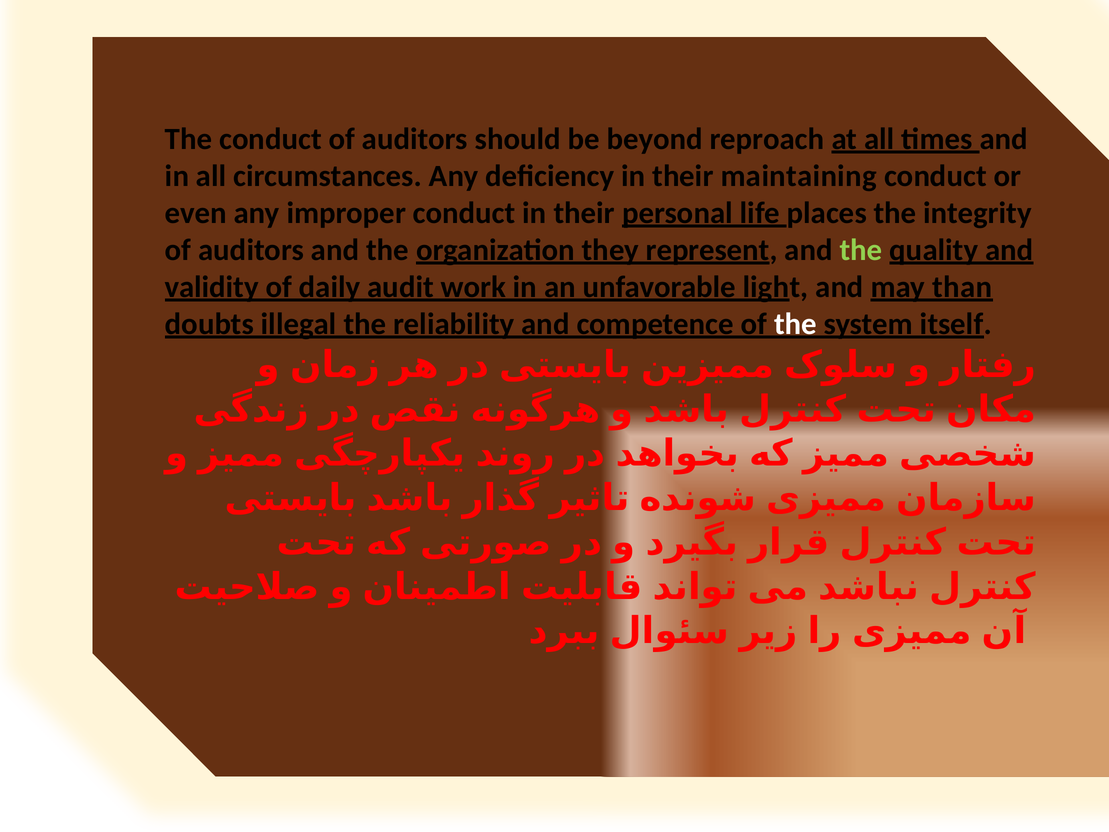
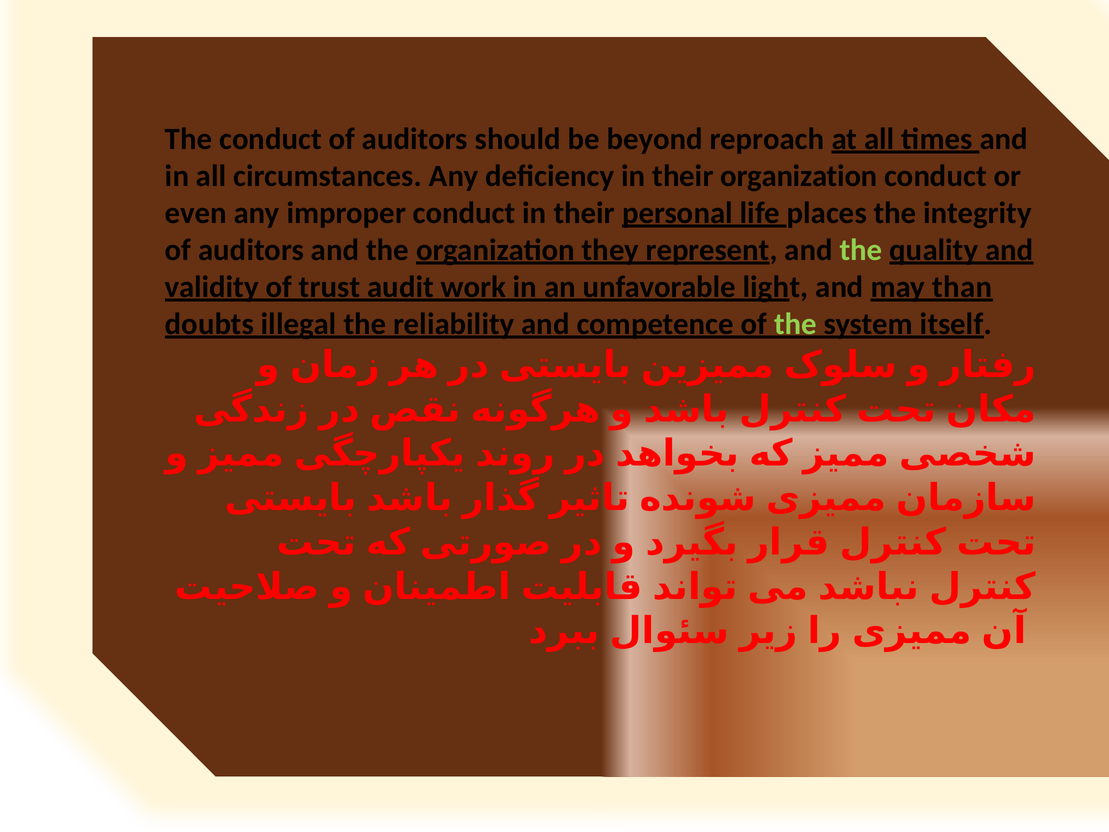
their maintaining: maintaining -> organization (799, 176)
daily: daily -> trust (330, 287)
the colour: white -> light green (795, 324)
